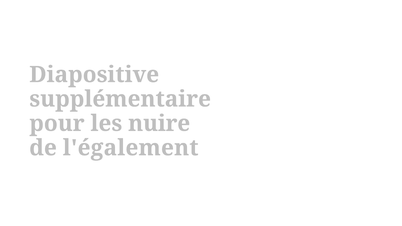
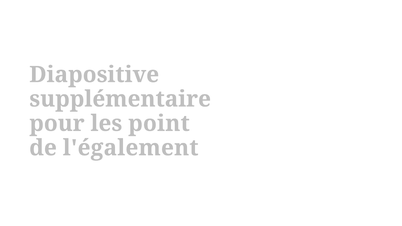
nuire: nuire -> point (159, 124)
